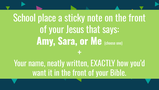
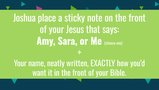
School: School -> Joshua (24, 18)
